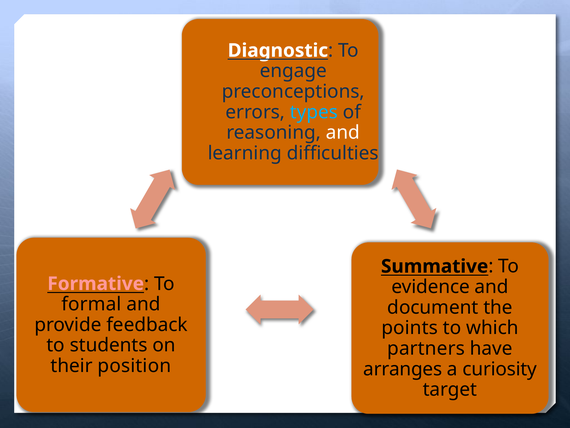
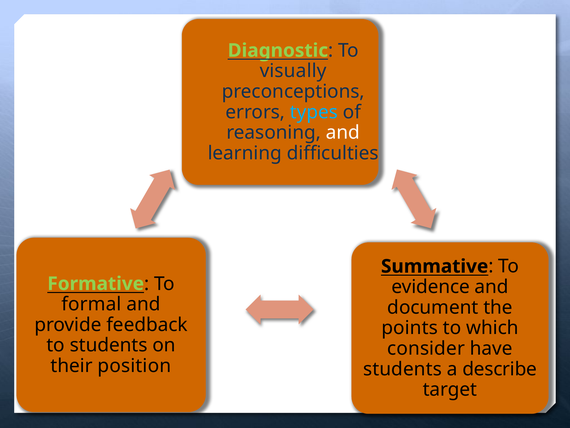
Diagnostic colour: white -> light green (278, 50)
engage: engage -> visually (293, 71)
Formative colour: pink -> light green (96, 283)
partners: partners -> consider (426, 348)
arranges: arranges -> students (403, 369)
curiosity: curiosity -> describe (500, 369)
